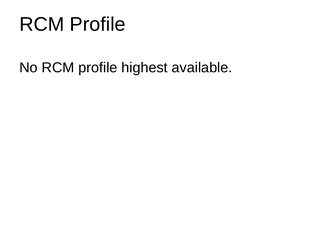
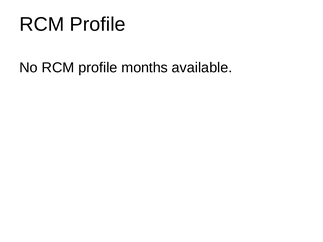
highest: highest -> months (145, 68)
